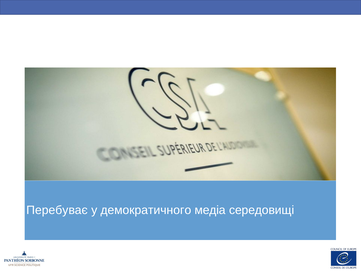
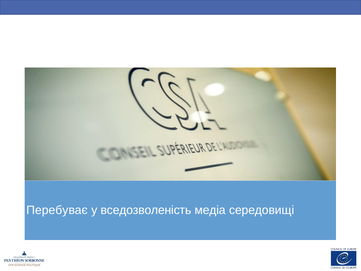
демократичного: демократичного -> вседозволеність (146, 210)
